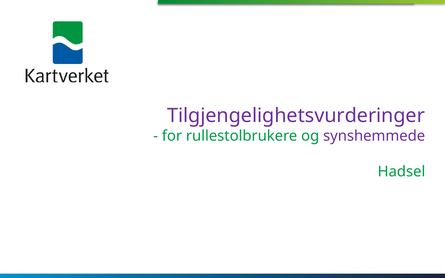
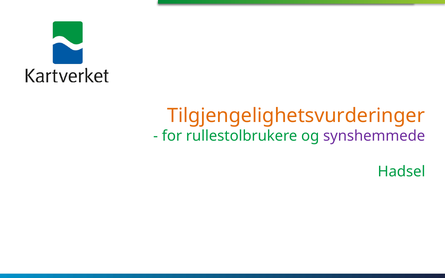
Tilgjengelighetsvurderinger colour: purple -> orange (296, 116)
